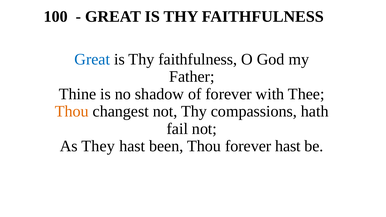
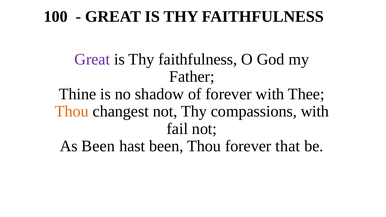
Great colour: blue -> purple (92, 59)
compassions hath: hath -> with (315, 111)
As They: They -> Been (98, 146)
forever hast: hast -> that (288, 146)
